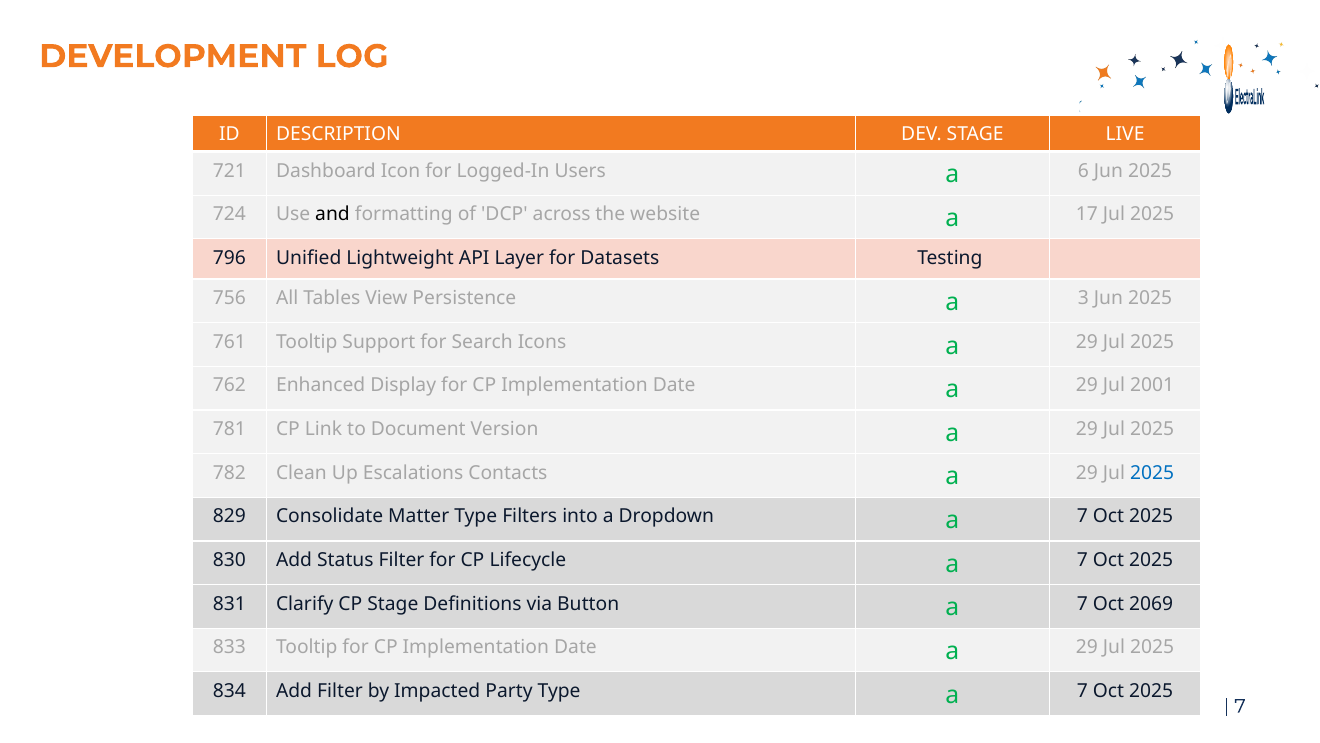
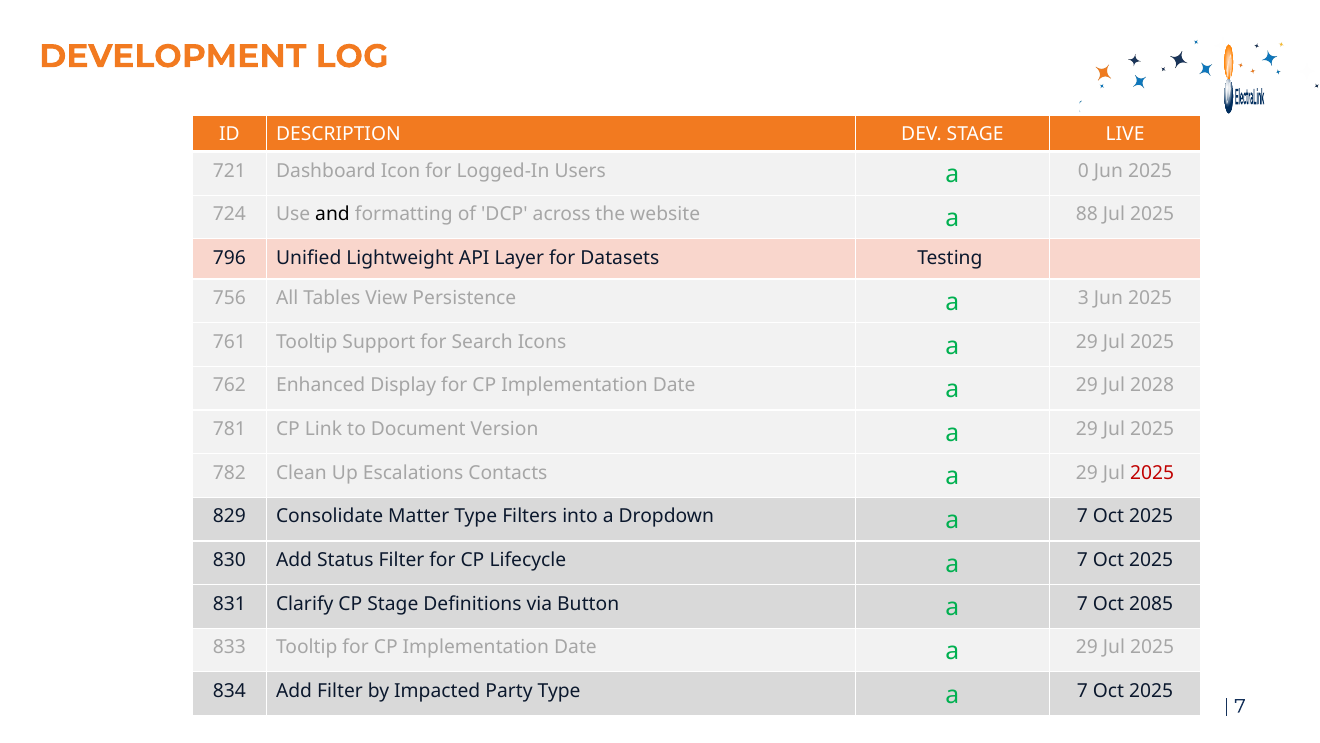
6: 6 -> 0 (1083, 171)
17: 17 -> 88 (1087, 214)
2001: 2001 -> 2028 (1152, 385)
2025 colour: blue -> red (1152, 473)
2069: 2069 -> 2085 (1151, 603)
